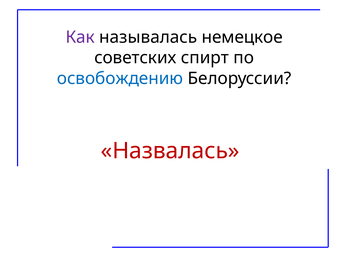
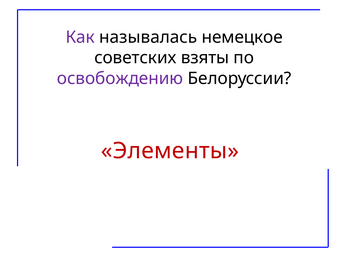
спирт: спирт -> взяты (205, 58)
освобождению colour: blue -> purple (120, 78)
Назвалась: Назвалась -> Элементы (170, 151)
